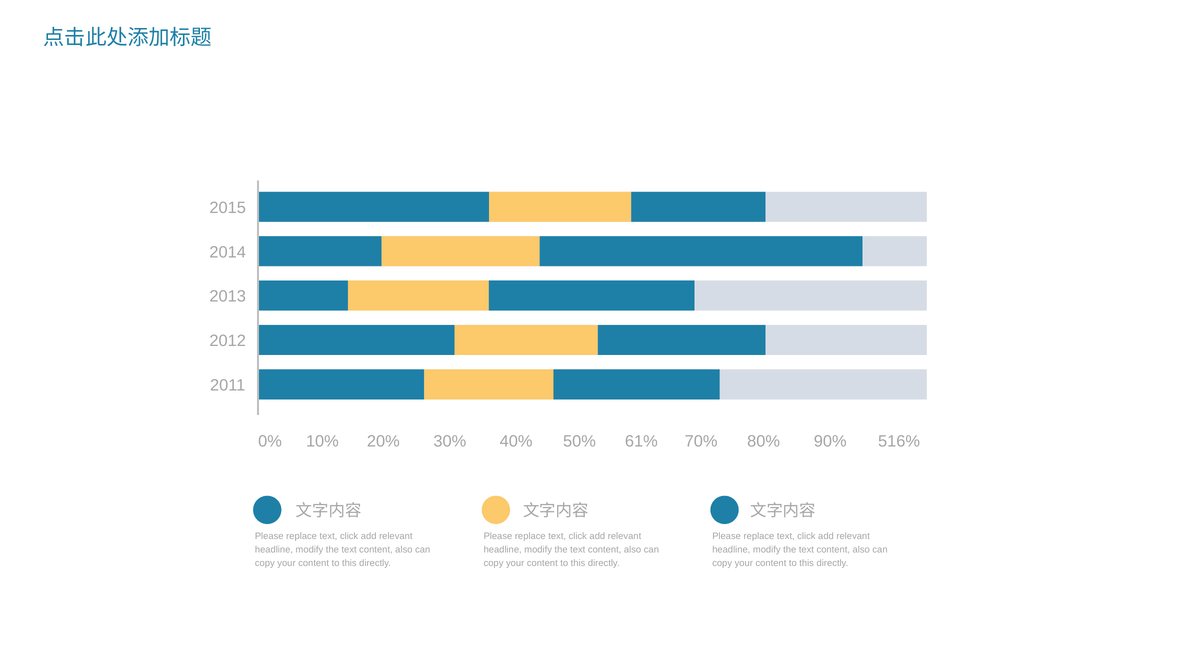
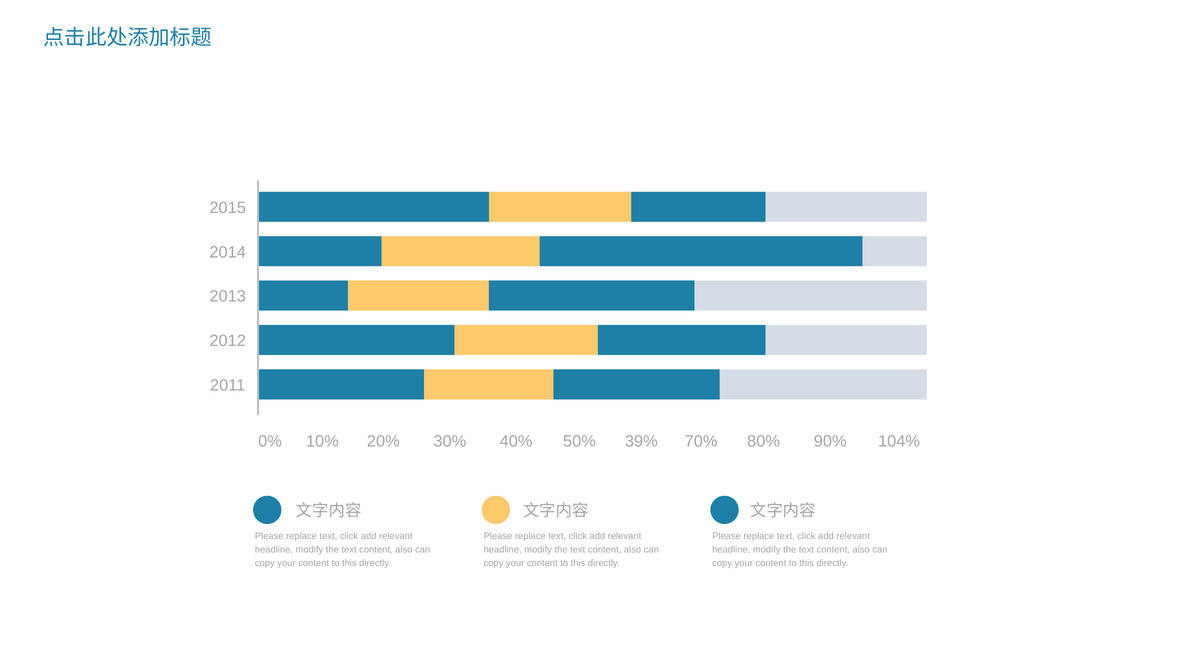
61%: 61% -> 39% (641, 442)
516%: 516% -> 104% (899, 442)
